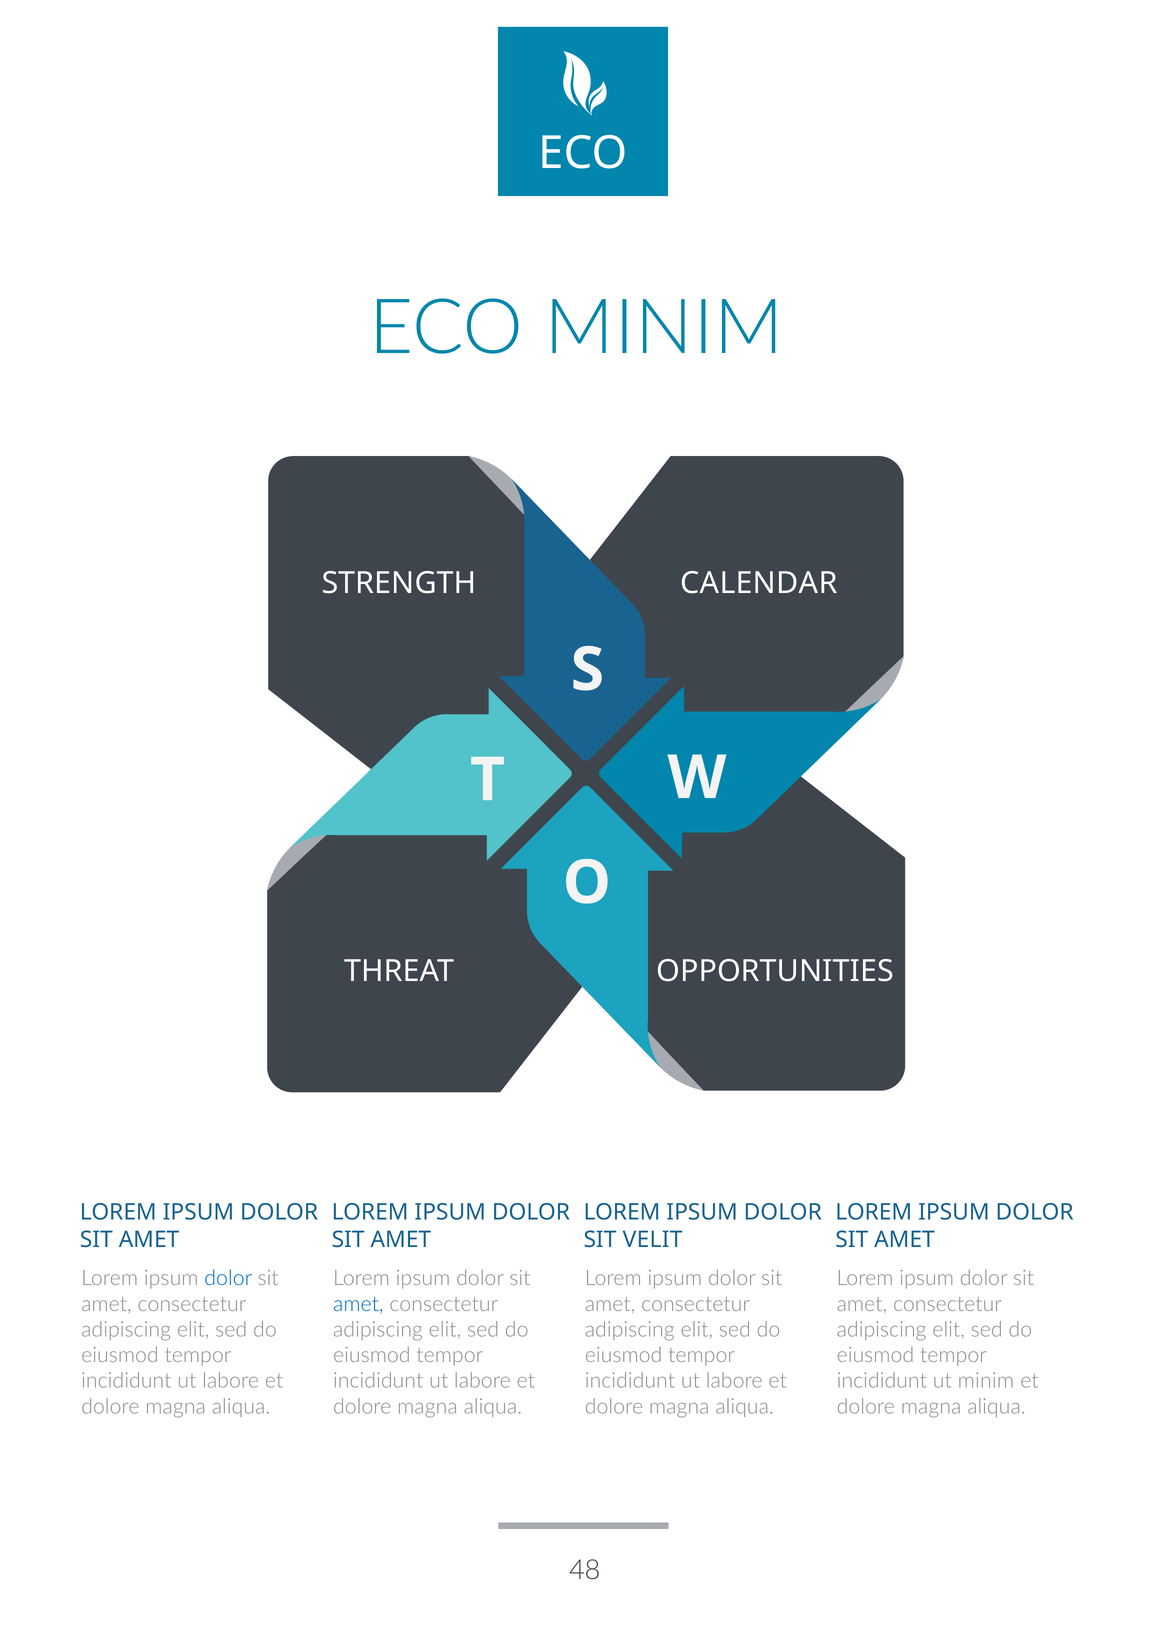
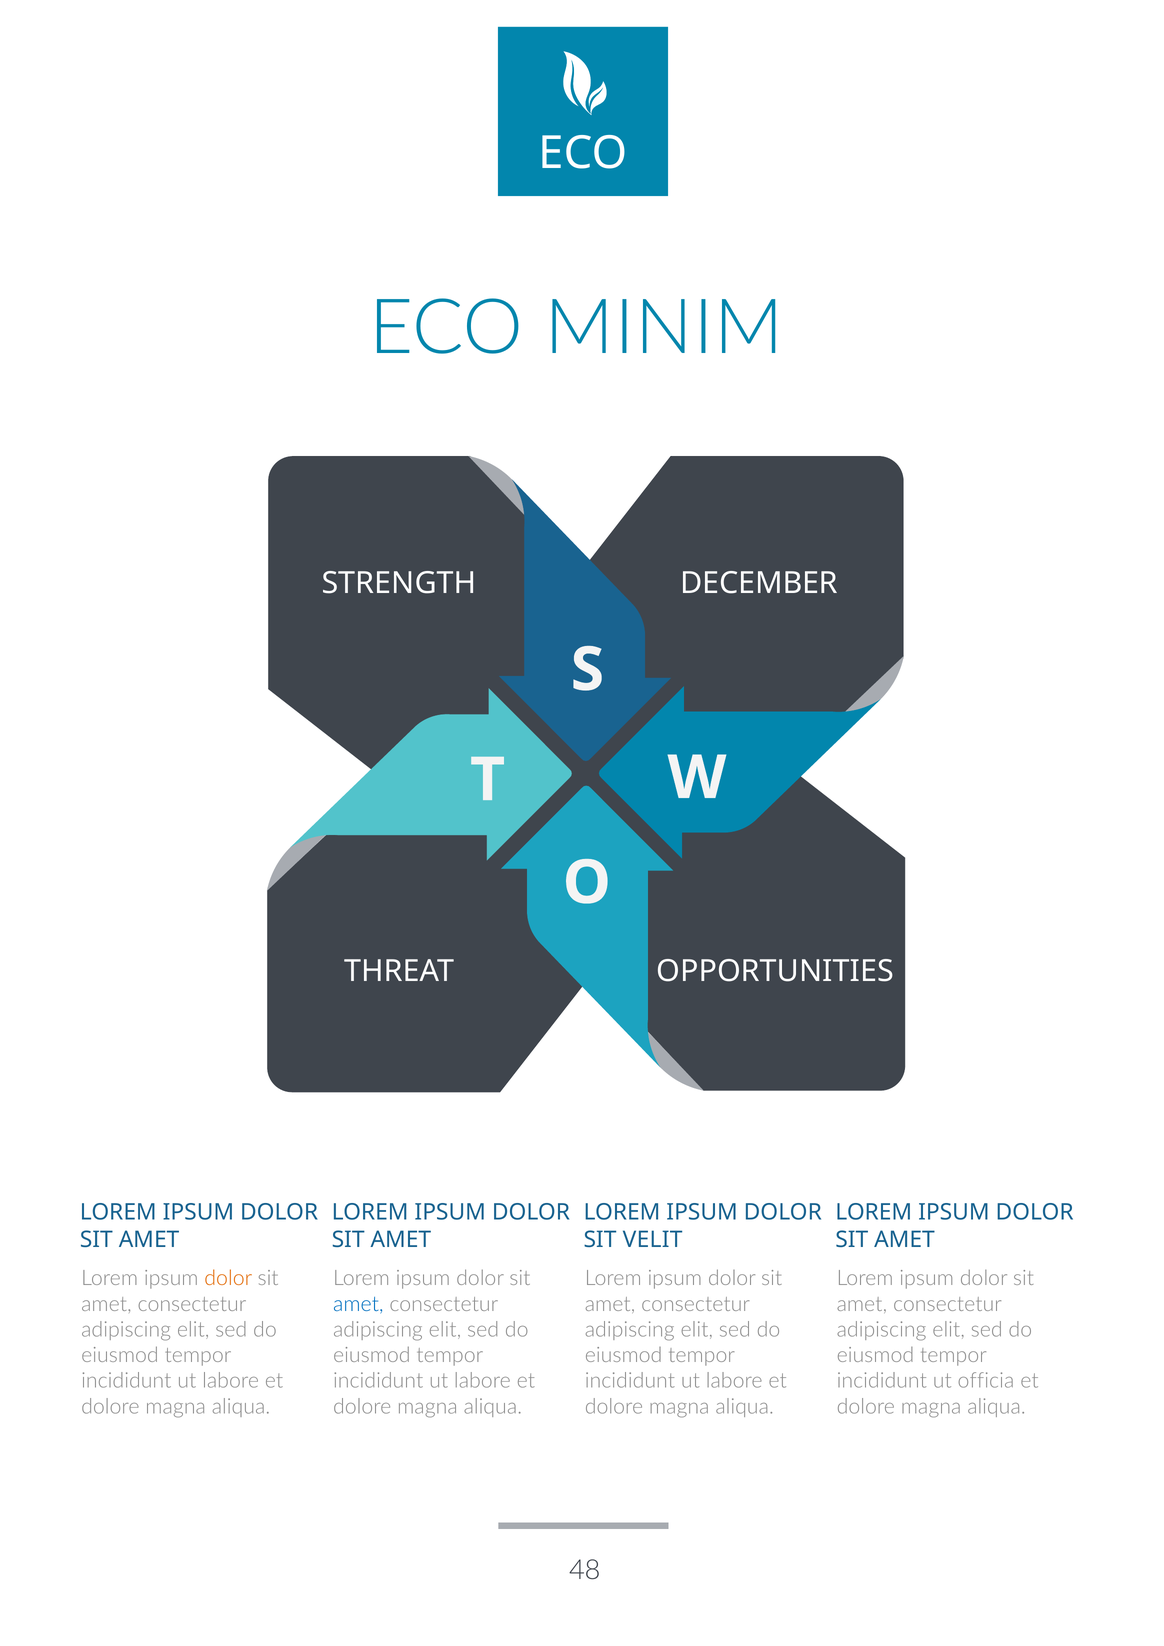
CALENDAR: CALENDAR -> DECEMBER (759, 583)
dolor colour: blue -> orange (228, 1278)
ut minim: minim -> officia (986, 1381)
